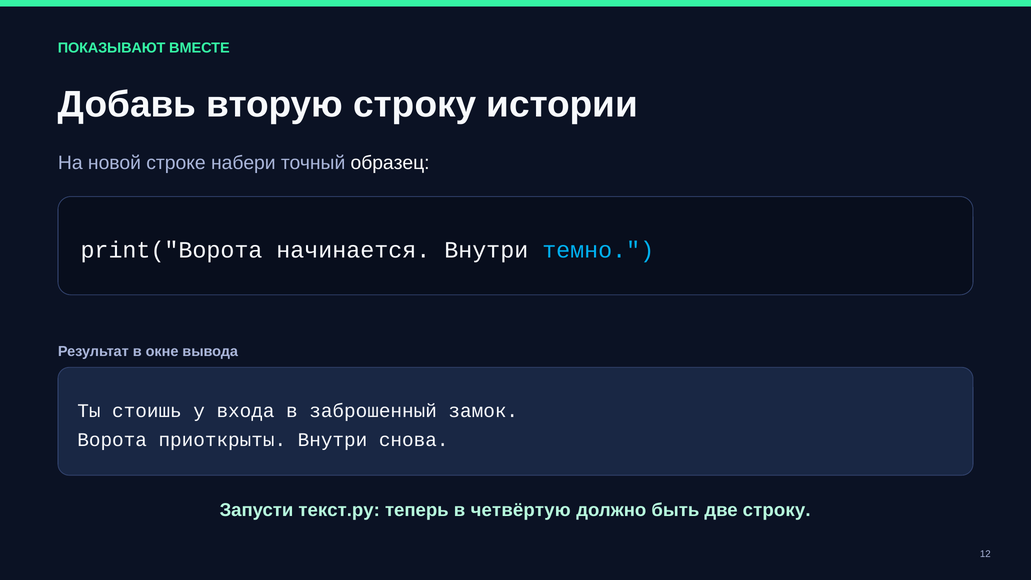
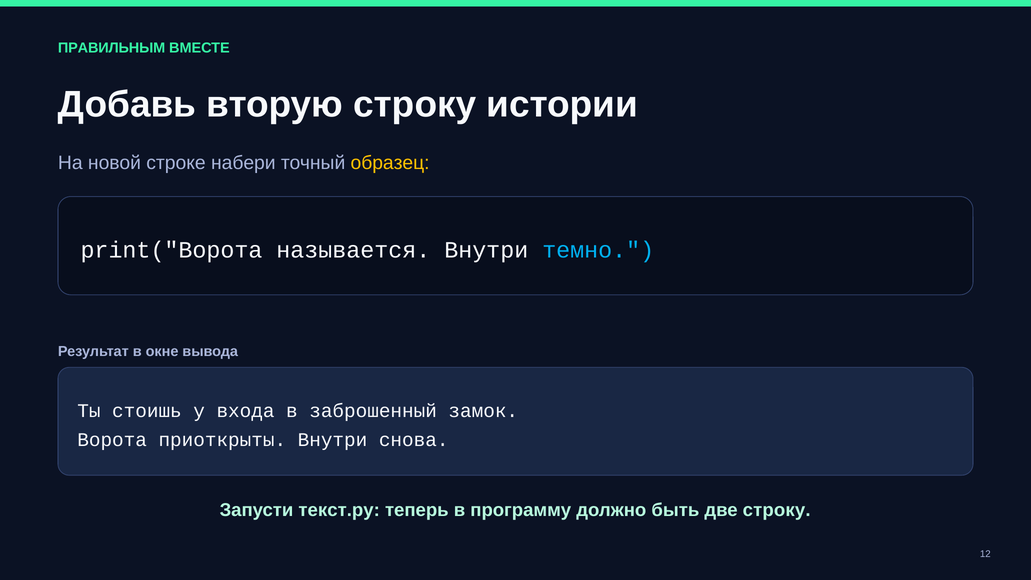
ПОКАЗЫВАЮТ: ПОКАЗЫВАЮТ -> ПРАВИЛЬНЫМ (112, 48)
образец colour: white -> yellow (390, 163)
начинается: начинается -> называется (353, 250)
четвёртую: четвёртую -> программу (521, 510)
